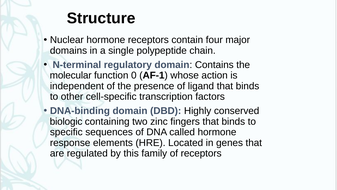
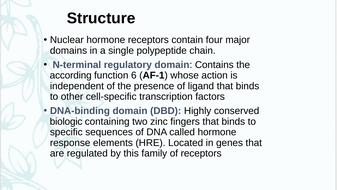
molecular: molecular -> according (71, 75)
0: 0 -> 6 (134, 75)
